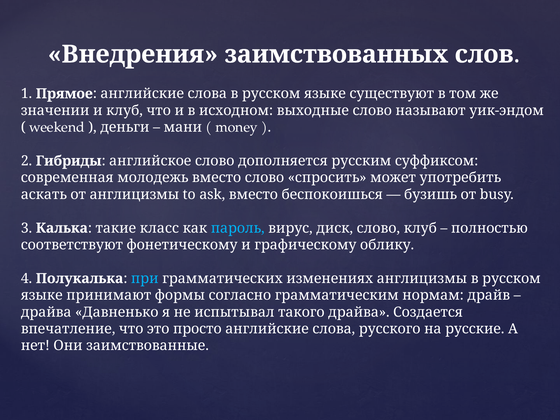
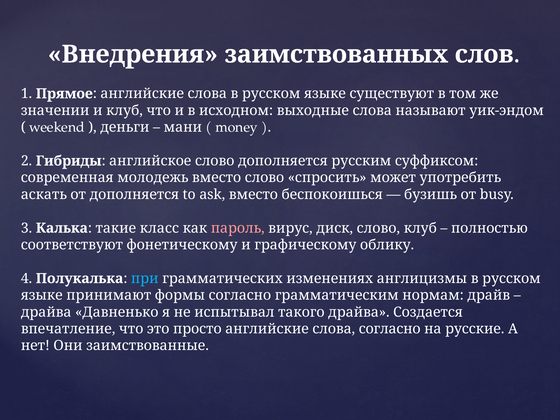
выходные слово: слово -> слова (372, 110)
от англицизмы: англицизмы -> дополняется (134, 194)
пароль colour: light blue -> pink (238, 228)
слова русского: русского -> согласно (390, 329)
